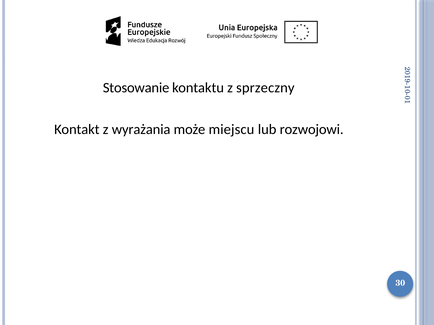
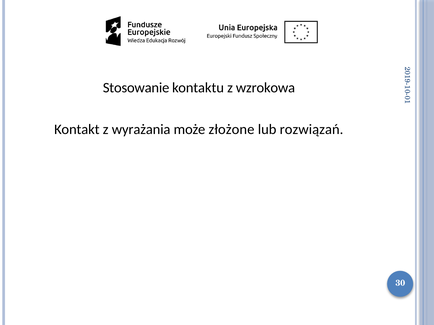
sprzeczny: sprzeczny -> wzrokowa (265, 88)
miejscu: miejscu -> złożone (231, 130)
rozwojowi: rozwojowi -> rozwiązań (312, 130)
